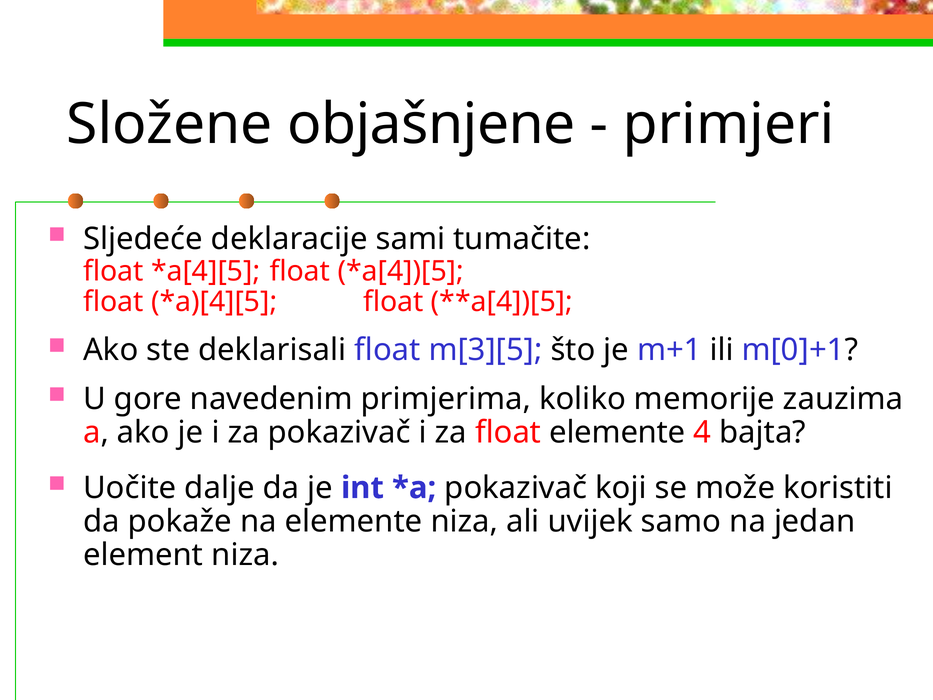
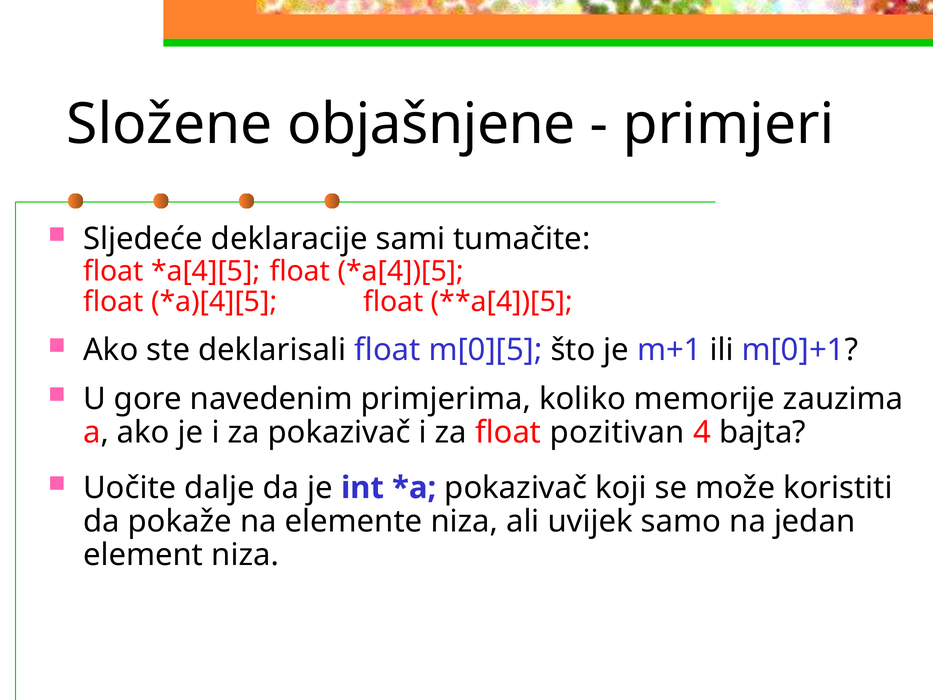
m[3][5: m[3][5 -> m[0][5 (486, 350)
float elemente: elemente -> pozitivan (617, 432)
